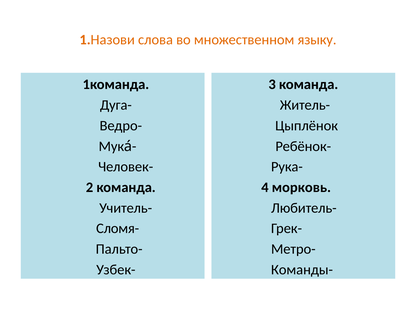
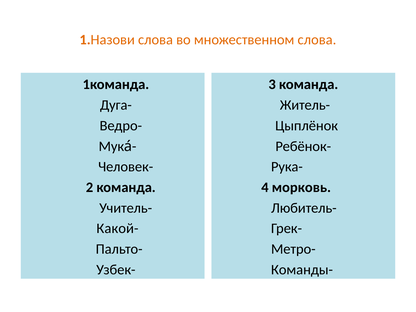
множественном языку: языку -> слова (317, 40)
Сломя-: Сломя- -> Какой- (117, 229)
